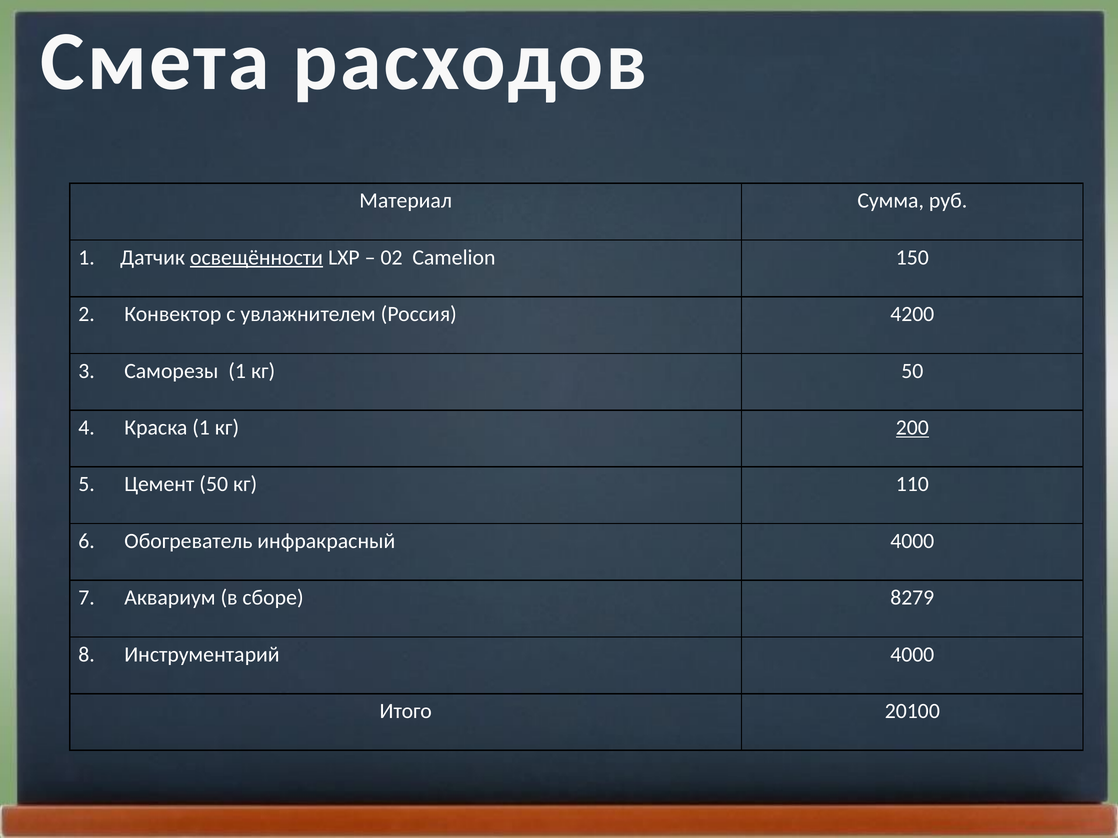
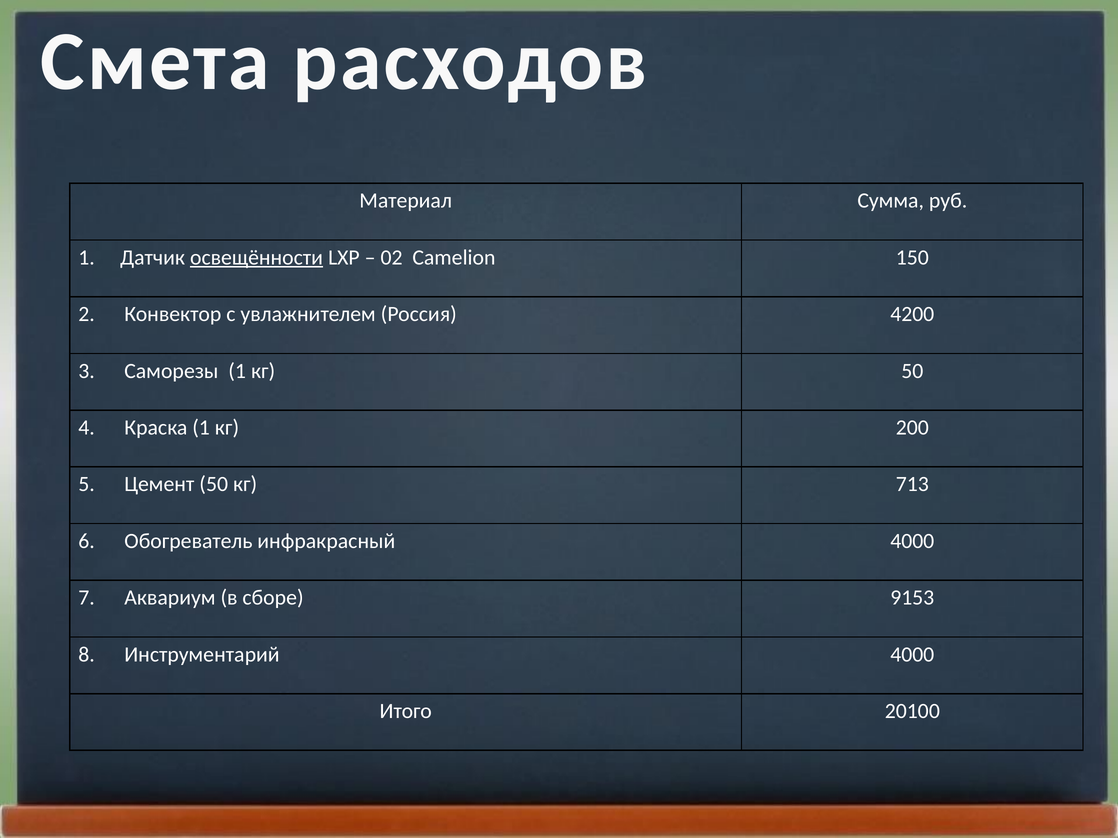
200 underline: present -> none (912, 428)
110: 110 -> 713 (912, 485)
8279: 8279 -> 9153 (912, 598)
